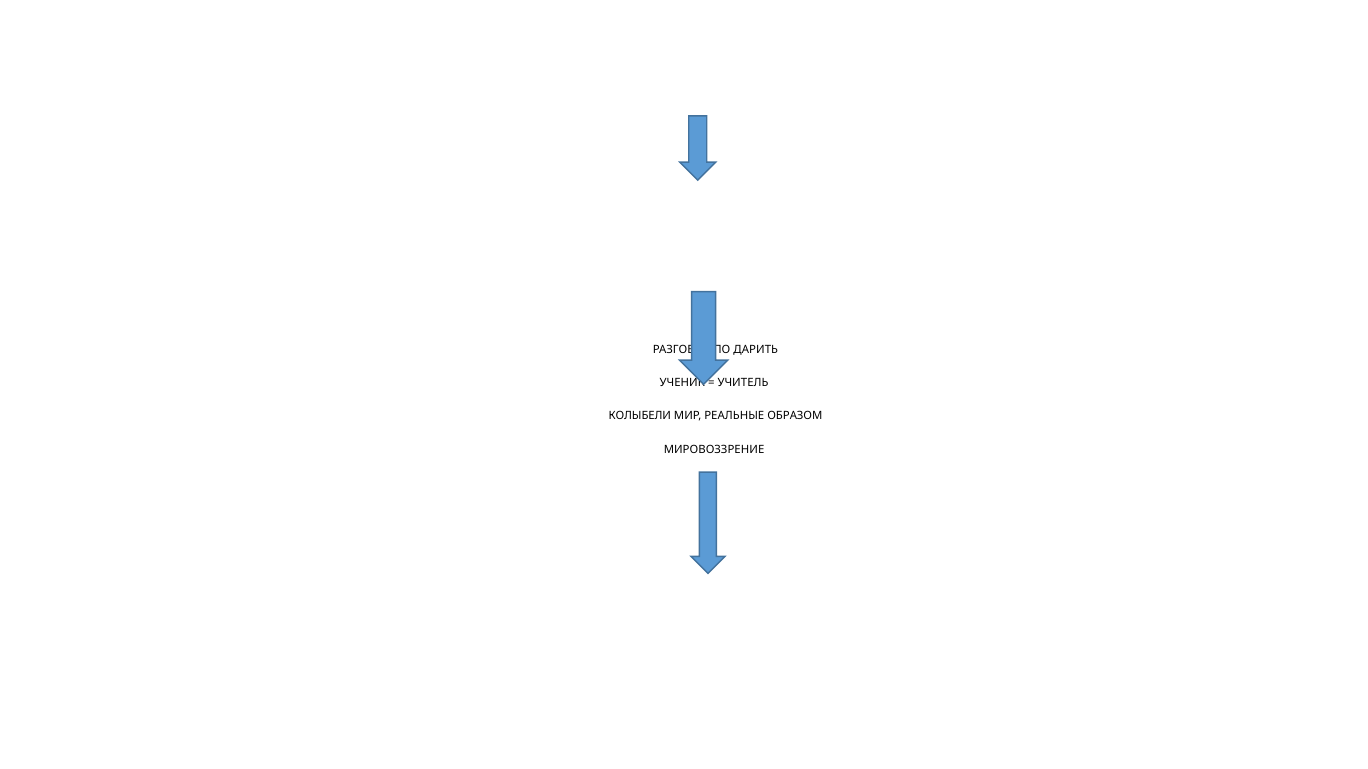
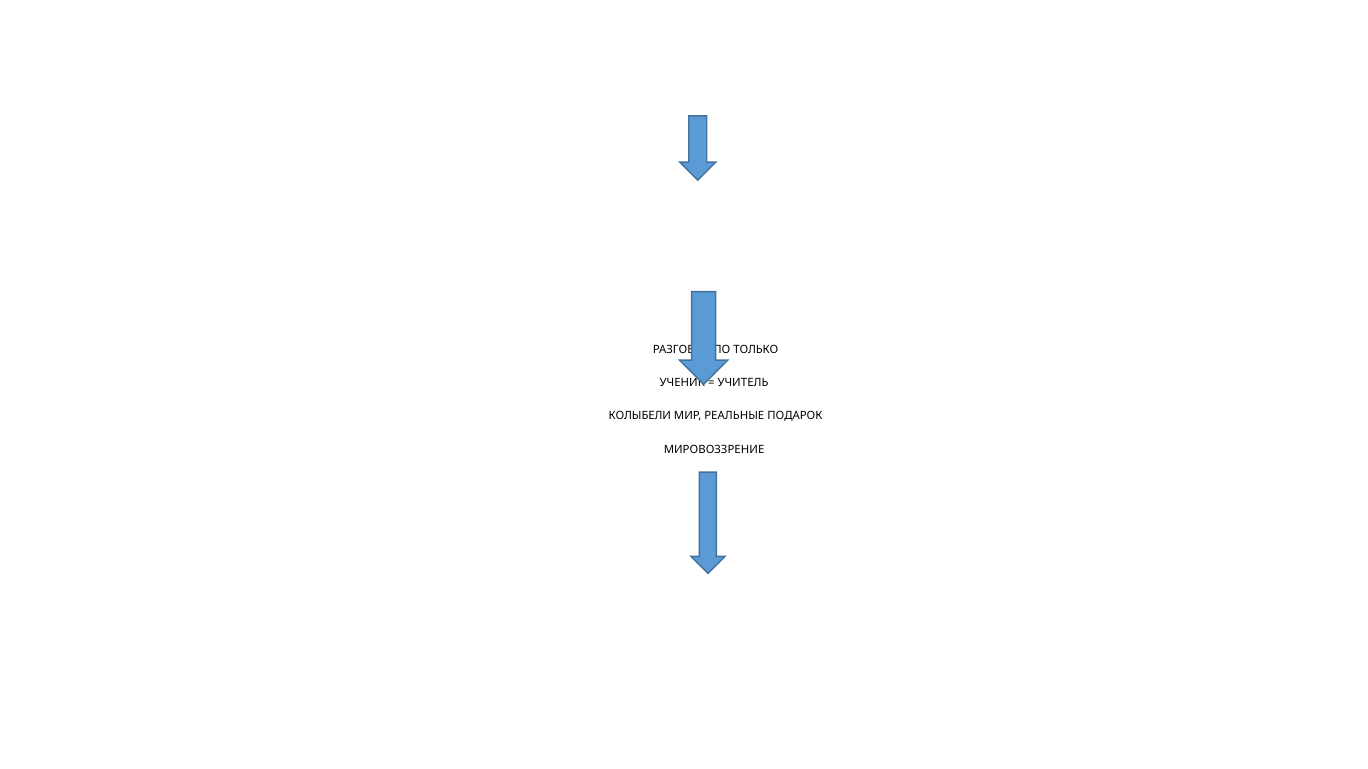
ДАРИТЬ: ДАРИТЬ -> ТОЛЬКО (756, 350)
ОБРАЗОМ: ОБРАЗОМ -> ПОДАРОК (795, 416)
